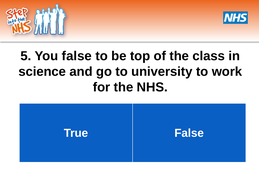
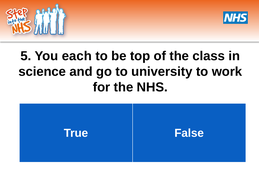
You false: false -> each (77, 56)
